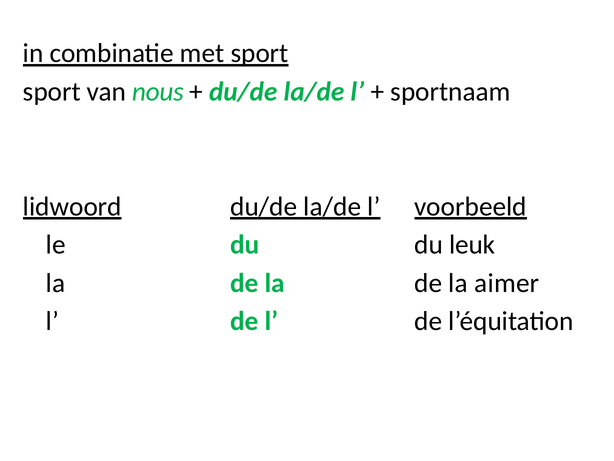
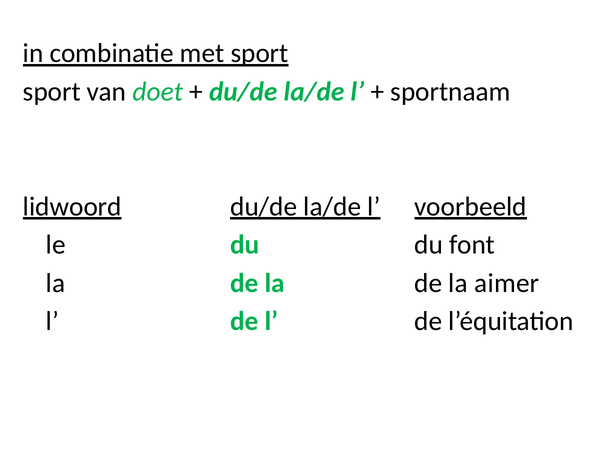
nous: nous -> doet (158, 92)
leuk: leuk -> font (472, 245)
